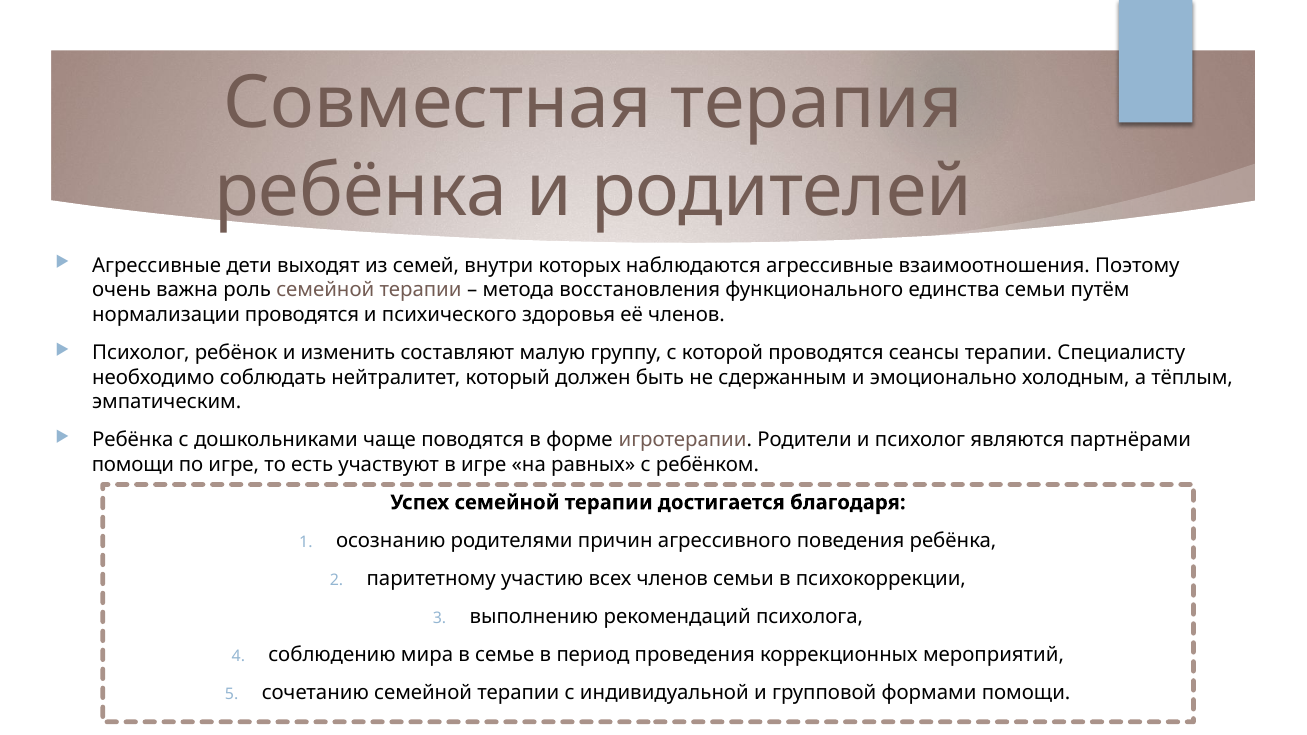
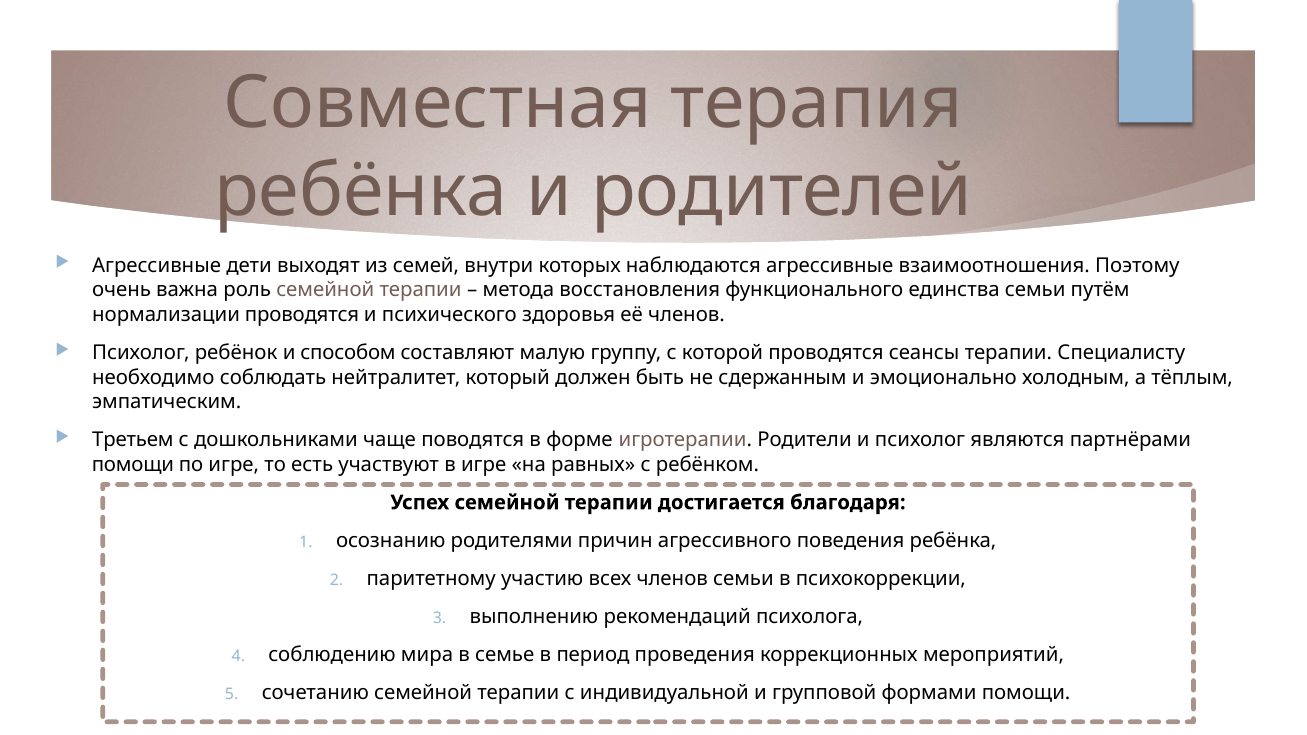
изменить: изменить -> способом (348, 353)
Ребёнка: Ребёнка -> Третьем (133, 440)
